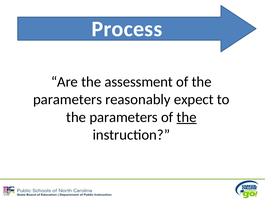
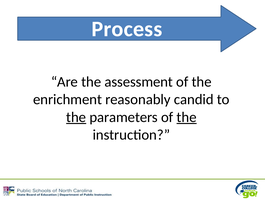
parameters: parameters -> enrichment (68, 99)
expect: expect -> candid (194, 99)
the underline: none -> present (76, 117)
